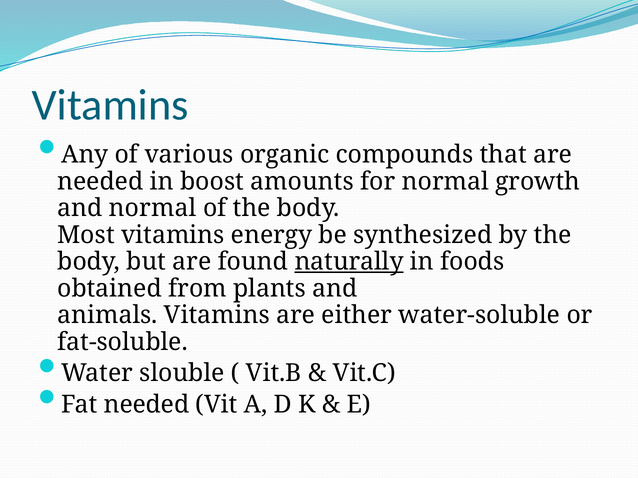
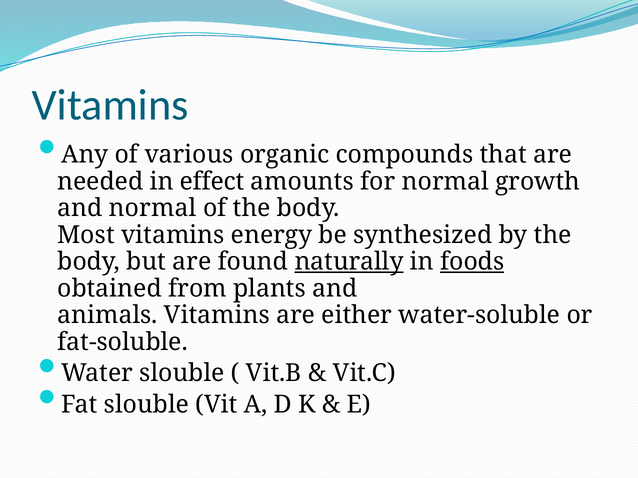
boost: boost -> effect (212, 182)
foods underline: none -> present (472, 262)
Fat needed: needed -> slouble (147, 405)
